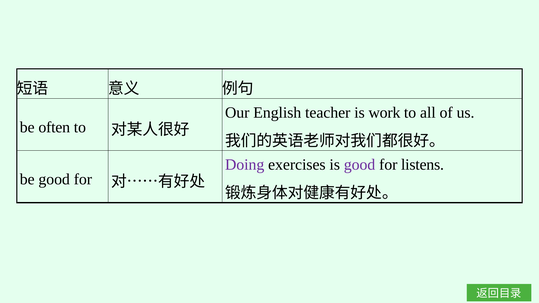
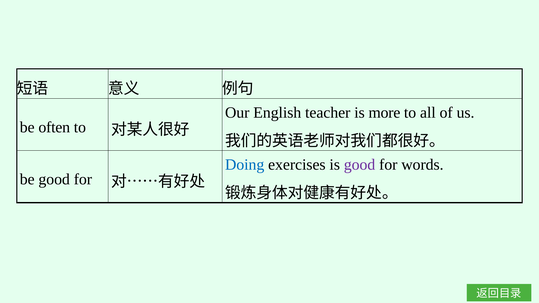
work: work -> more (384, 113)
Doing colour: purple -> blue (245, 165)
listens: listens -> words (422, 165)
